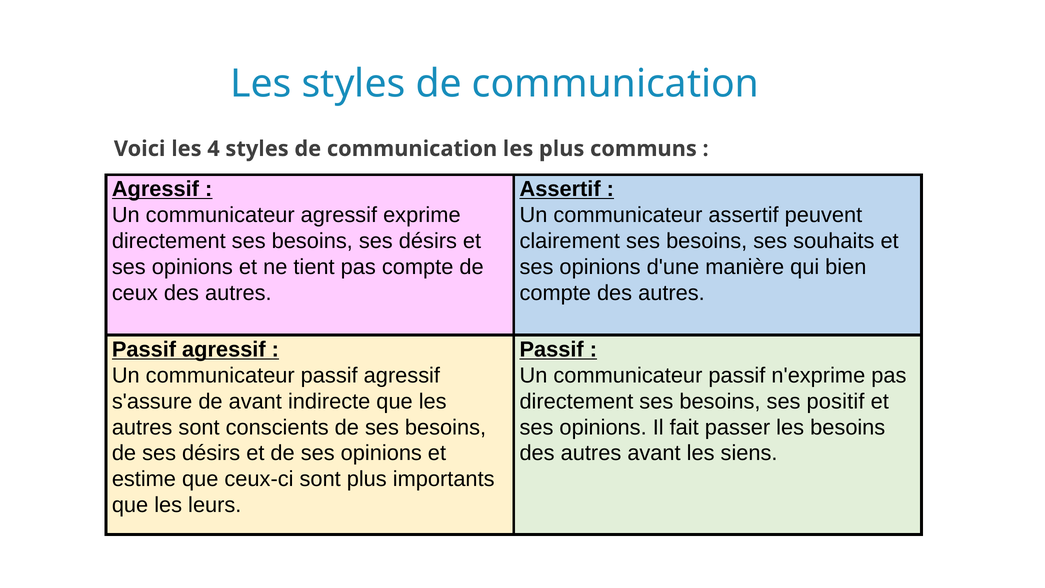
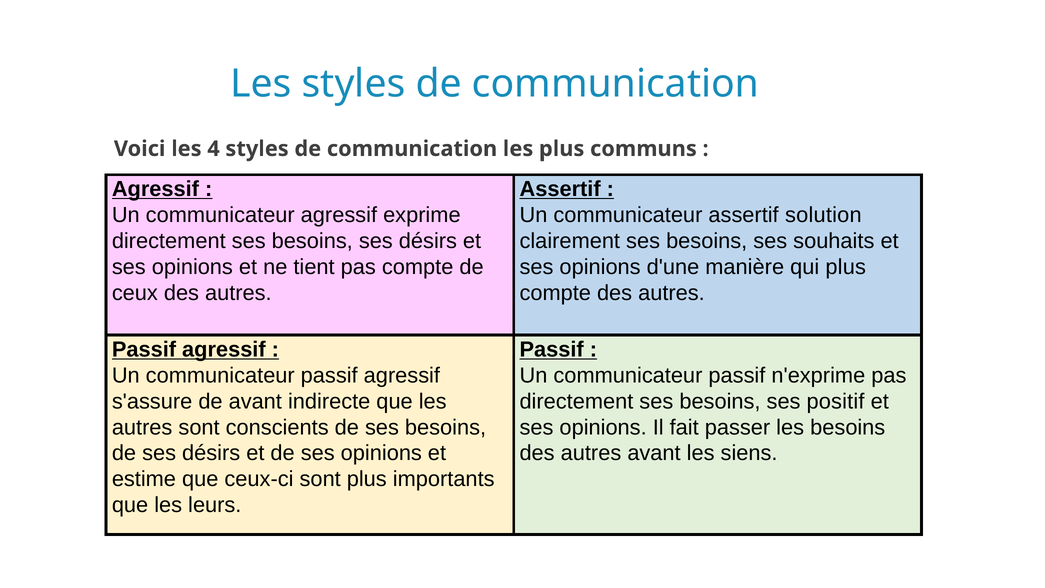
peuvent: peuvent -> solution (823, 215)
qui bien: bien -> plus (846, 267)
